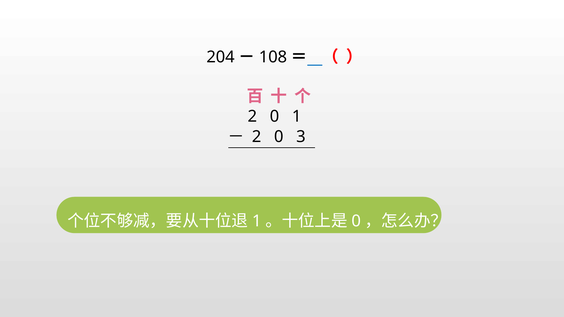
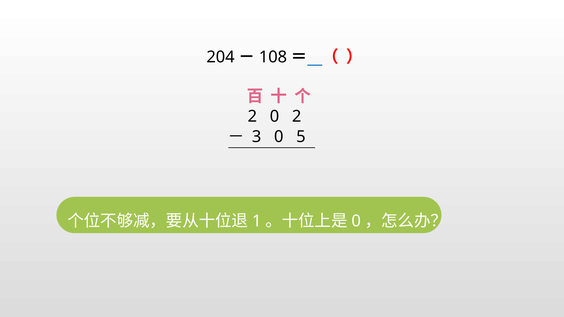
0 1: 1 -> 2 (297, 116)
2: 2 -> 3 (257, 137)
3: 3 -> 5 (301, 137)
